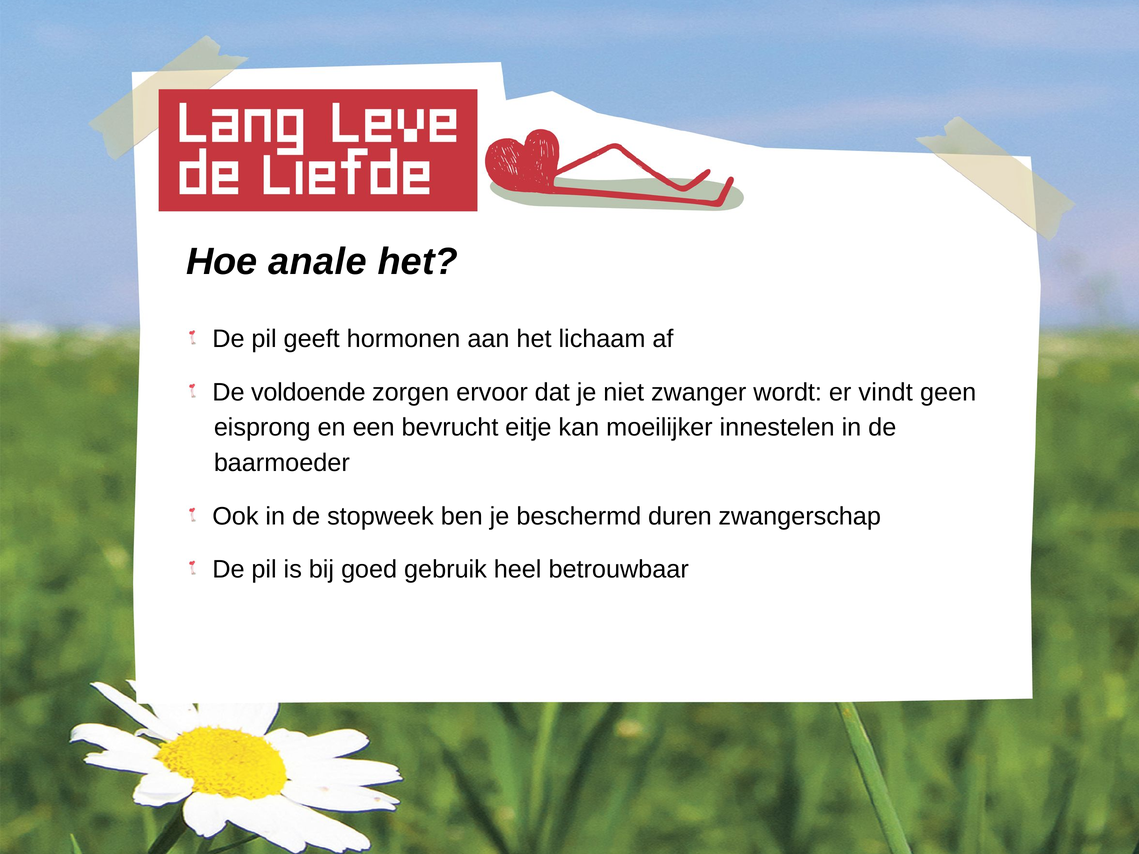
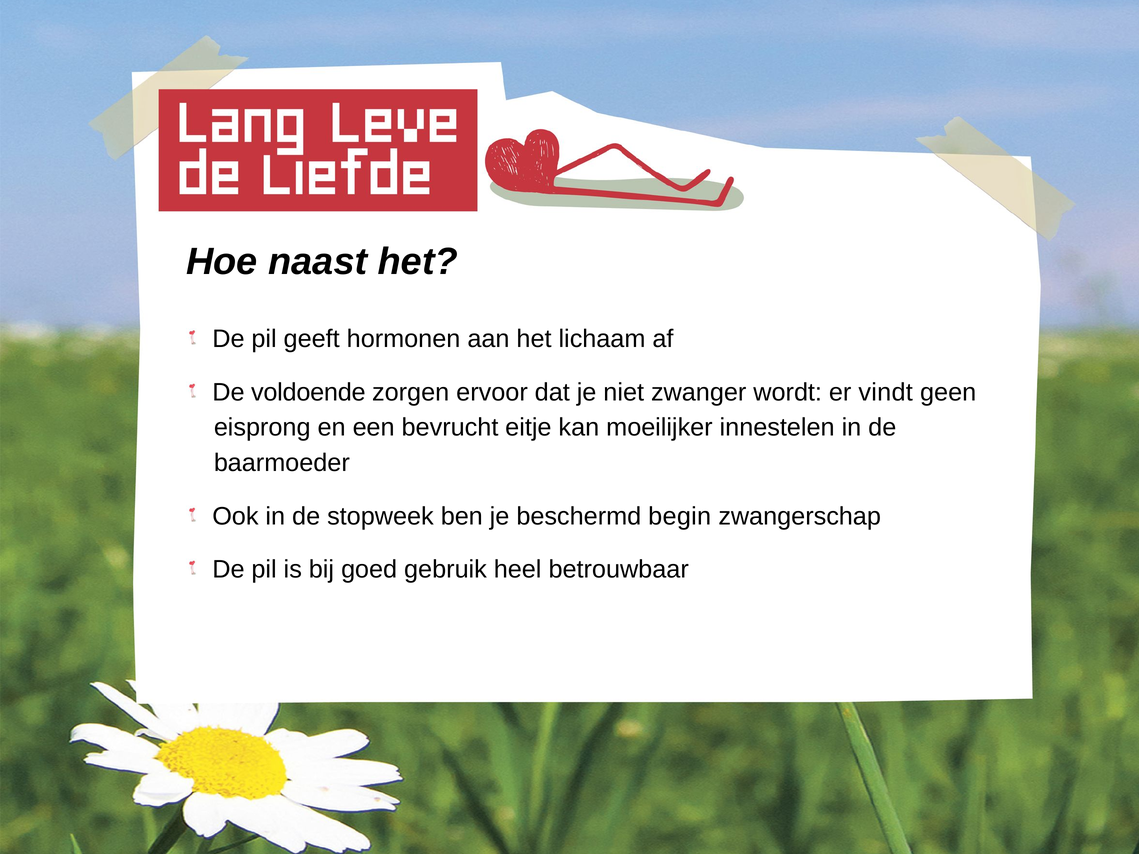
anale: anale -> naast (318, 262)
duren: duren -> begin (680, 516)
